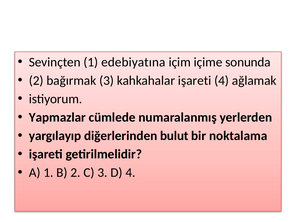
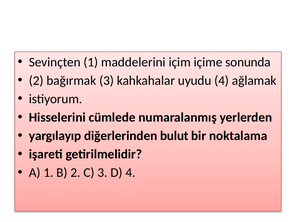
edebiyatına: edebiyatına -> maddelerini (133, 62)
kahkahalar işareti: işareti -> uyudu (195, 81)
Yapmazlar: Yapmazlar -> Hisselerini (57, 117)
